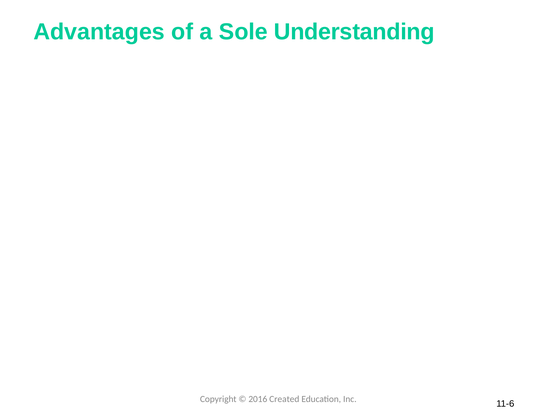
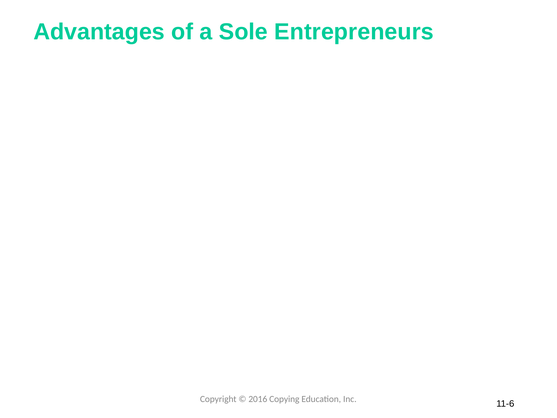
Understanding: Understanding -> Entrepreneurs (354, 32)
Created: Created -> Copying (284, 399)
